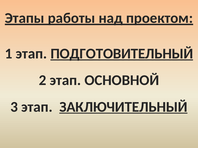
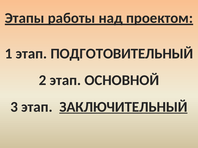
ПОДГОТОВИТЕЛЬНЫЙ underline: present -> none (122, 54)
